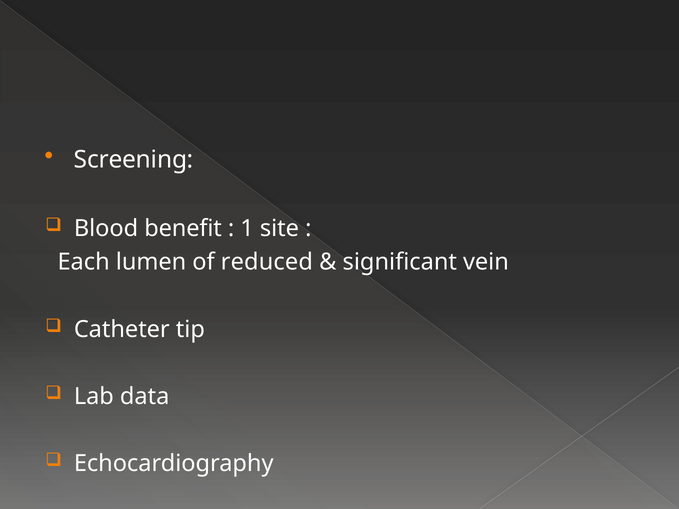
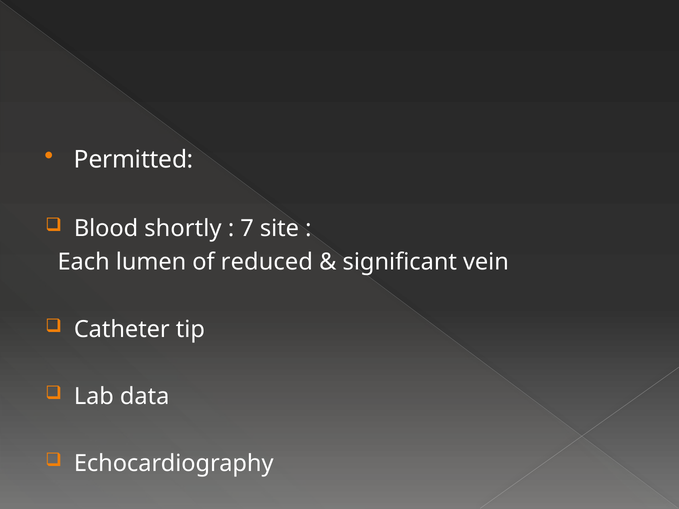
Screening: Screening -> Permitted (134, 160)
benefit: benefit -> shortly (183, 229)
1: 1 -> 7 (247, 229)
